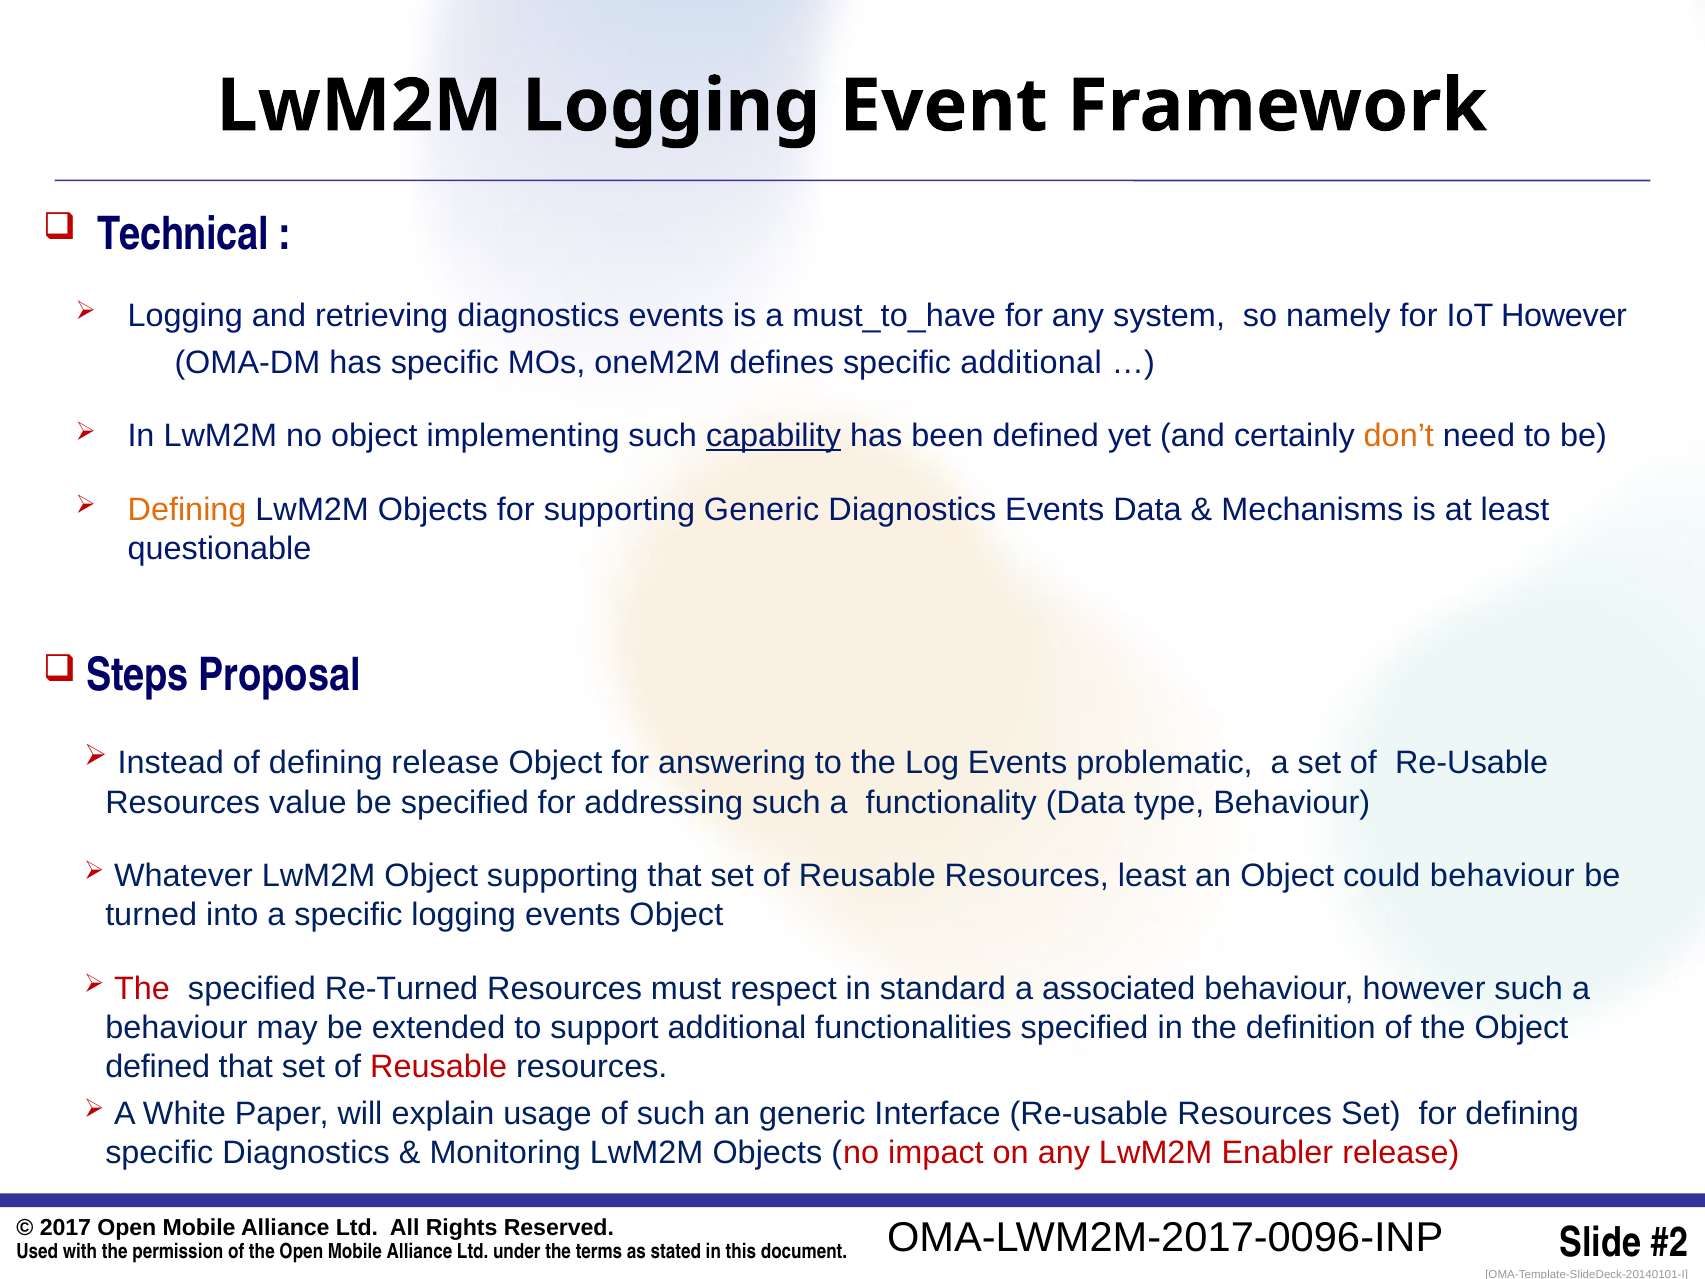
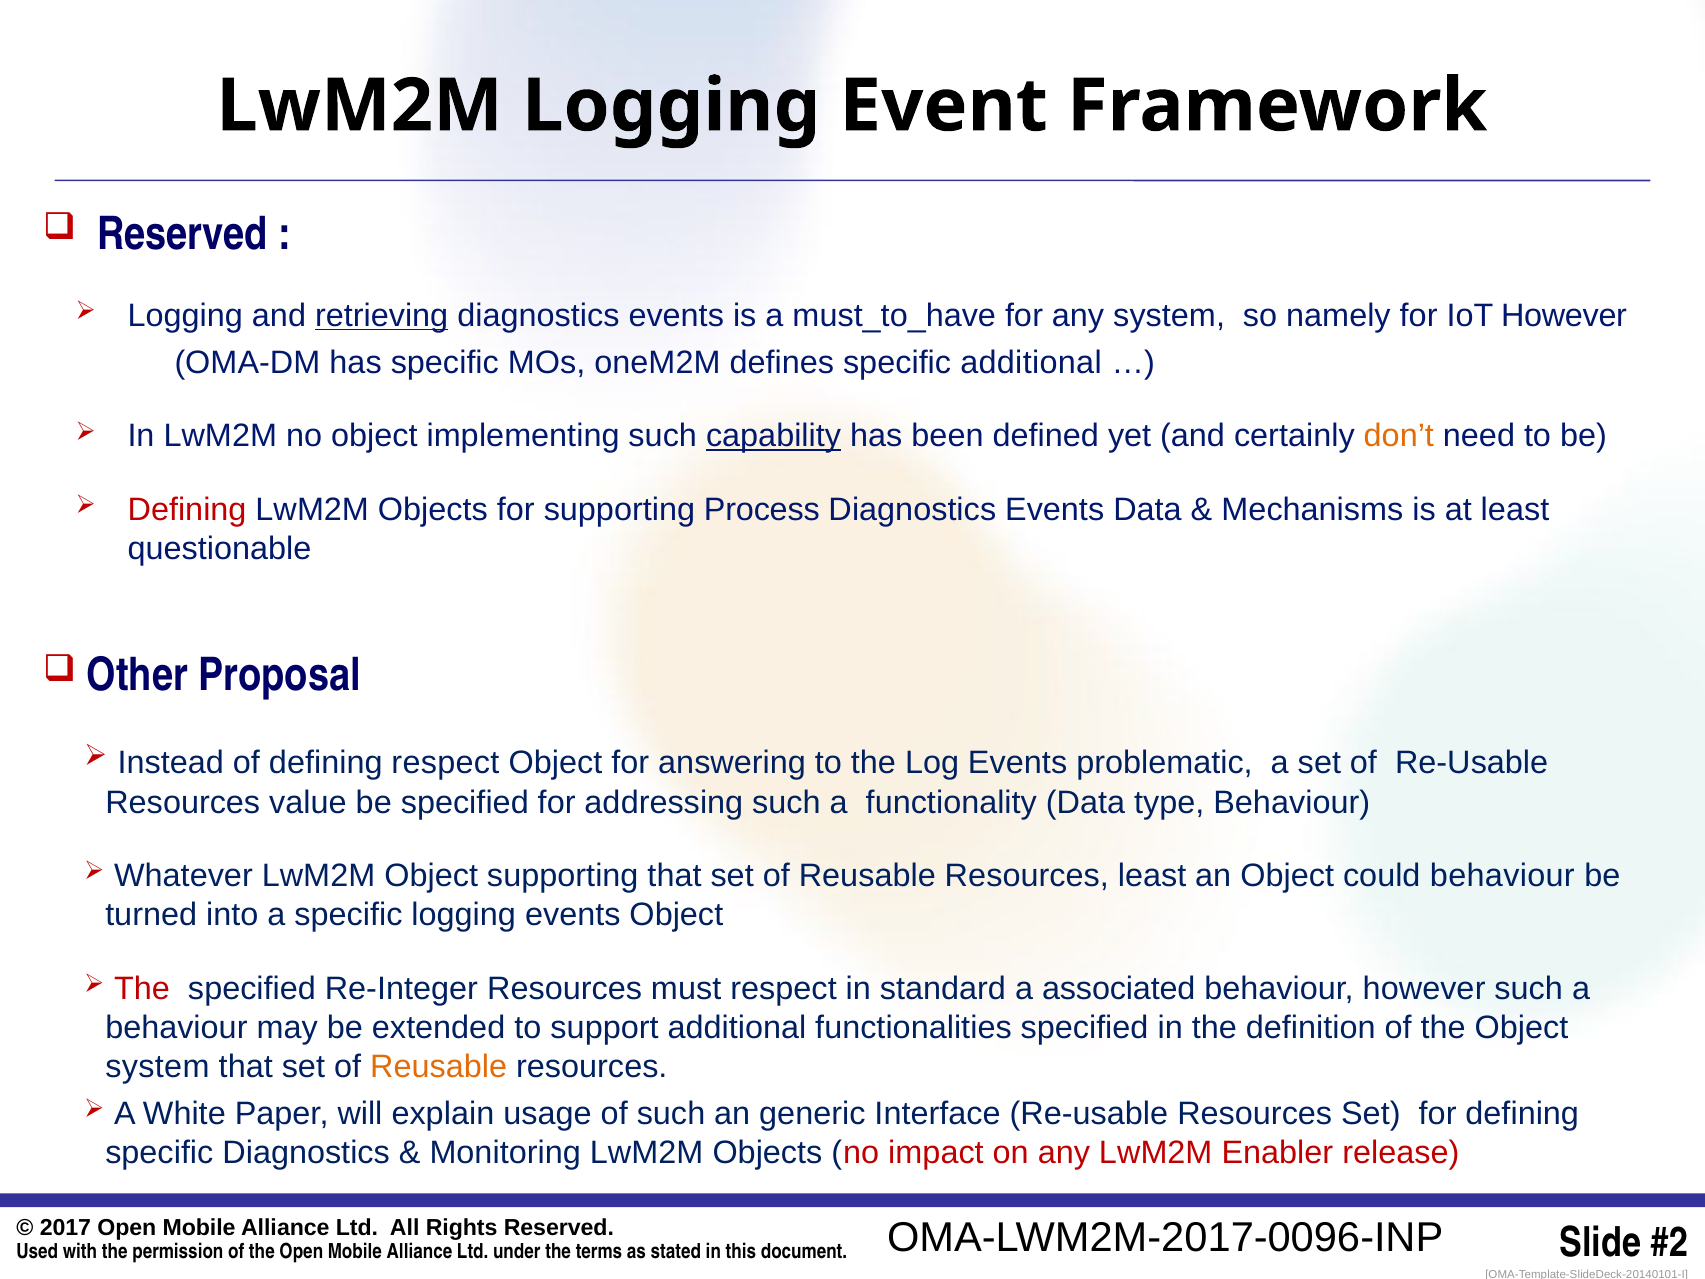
Technical: Technical -> Reserved (183, 234)
retrieving underline: none -> present (382, 316)
Defining colour: orange -> red (187, 510)
supporting Generic: Generic -> Process (762, 510)
Steps: Steps -> Other (137, 676)
defining release: release -> respect (445, 763)
Re-Turned: Re-Turned -> Re-Integer (401, 989)
defined: defined -> system (157, 1066)
Reusable colour: red -> orange (439, 1066)
